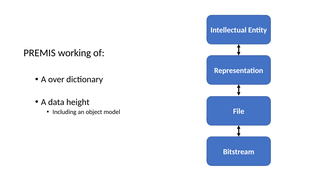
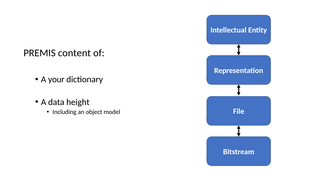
working: working -> content (74, 53)
over: over -> your (56, 79)
